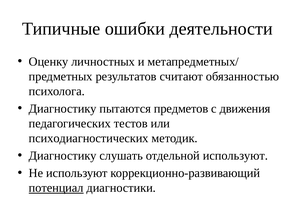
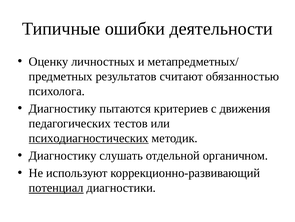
предметов: предметов -> критериев (181, 108)
психодиагностических underline: none -> present (89, 138)
отдельной используют: используют -> органичном (235, 155)
